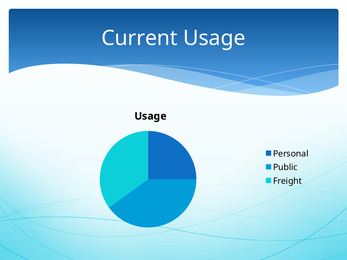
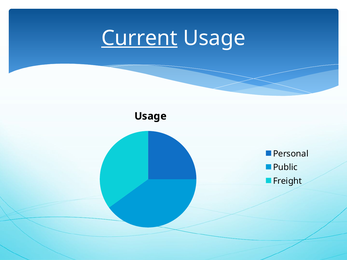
Current underline: none -> present (139, 38)
